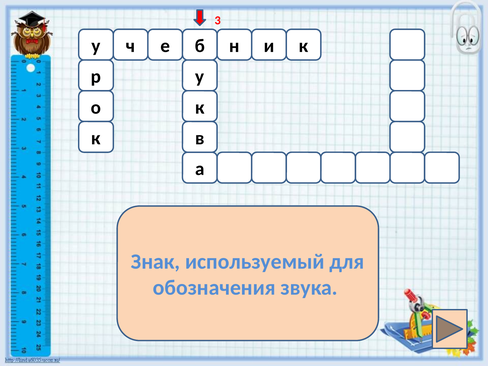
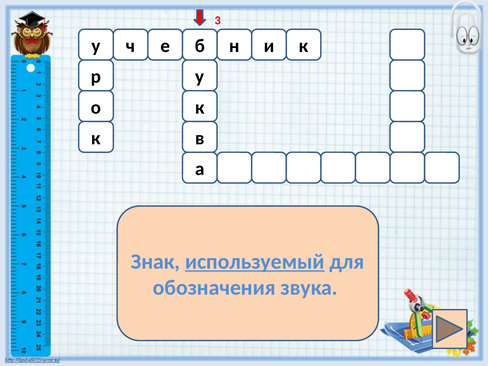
используемый underline: none -> present (255, 262)
